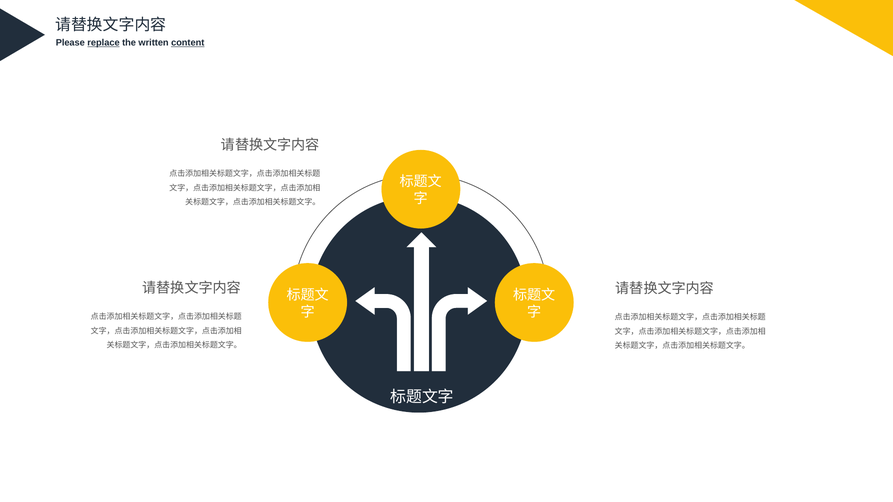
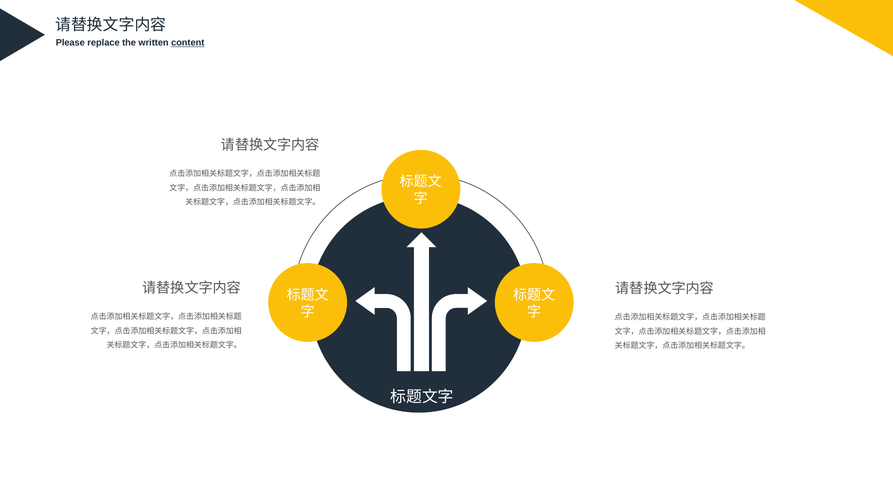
replace underline: present -> none (104, 43)
